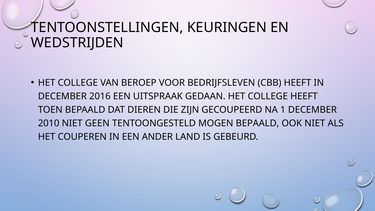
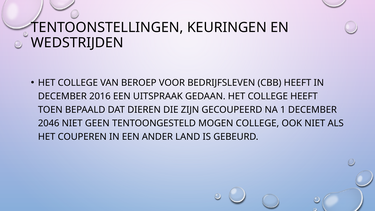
2010: 2010 -> 2046 (49, 123)
MOGEN BEPAALD: BEPAALD -> COLLEGE (257, 123)
